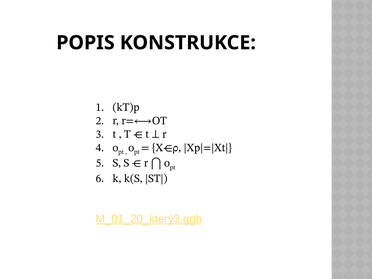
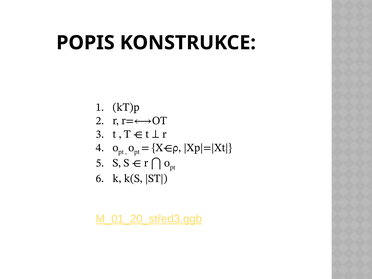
M_01_20_který3.ggb: M_01_20_který3.ggb -> M_01_20_střed3.ggb (149, 219)
